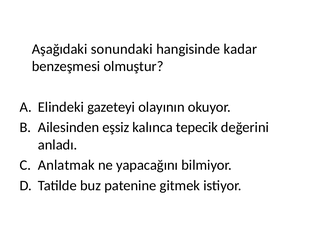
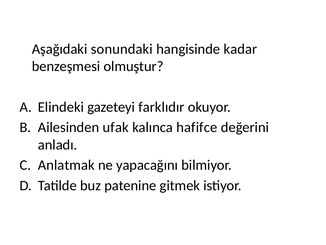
olayının: olayının -> farklıdır (161, 107)
eşsiz: eşsiz -> ufak (116, 127)
tepecik: tepecik -> hafifce (197, 127)
